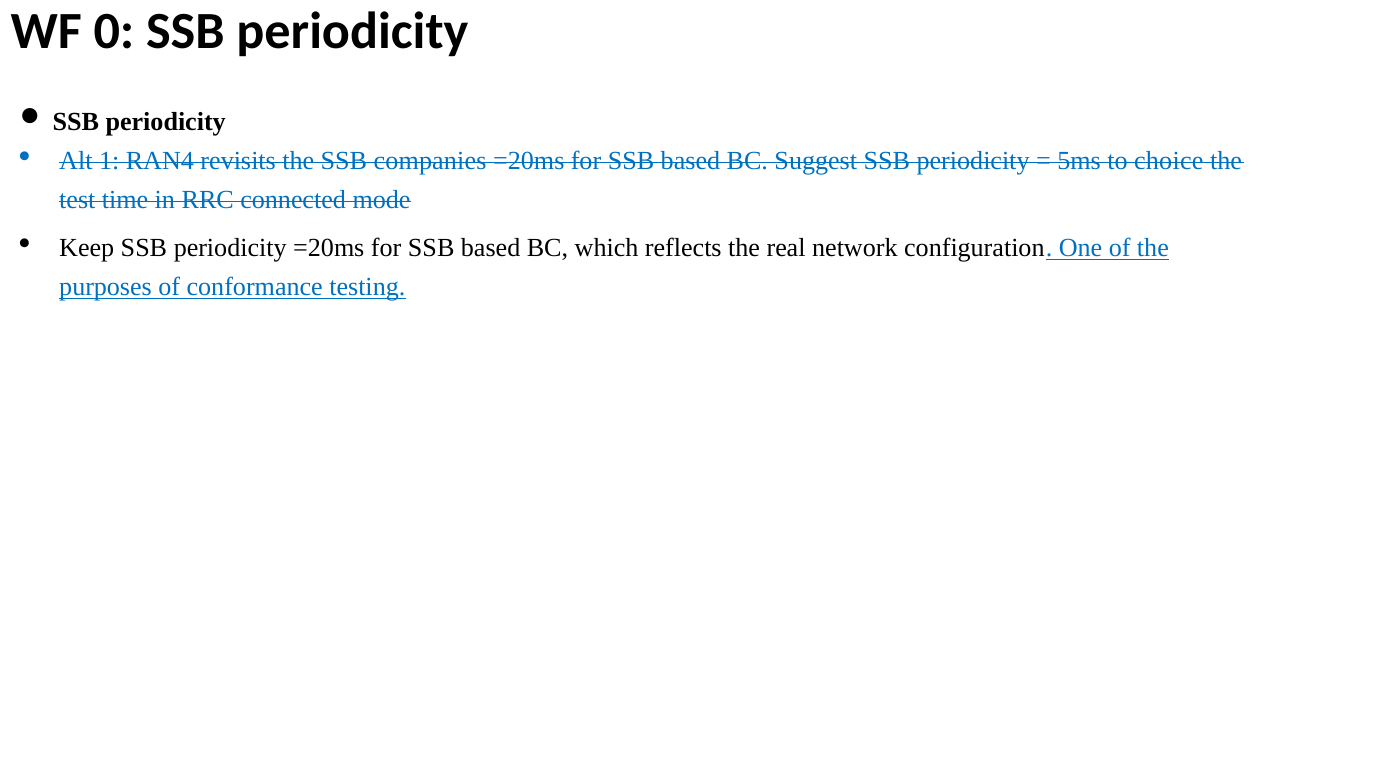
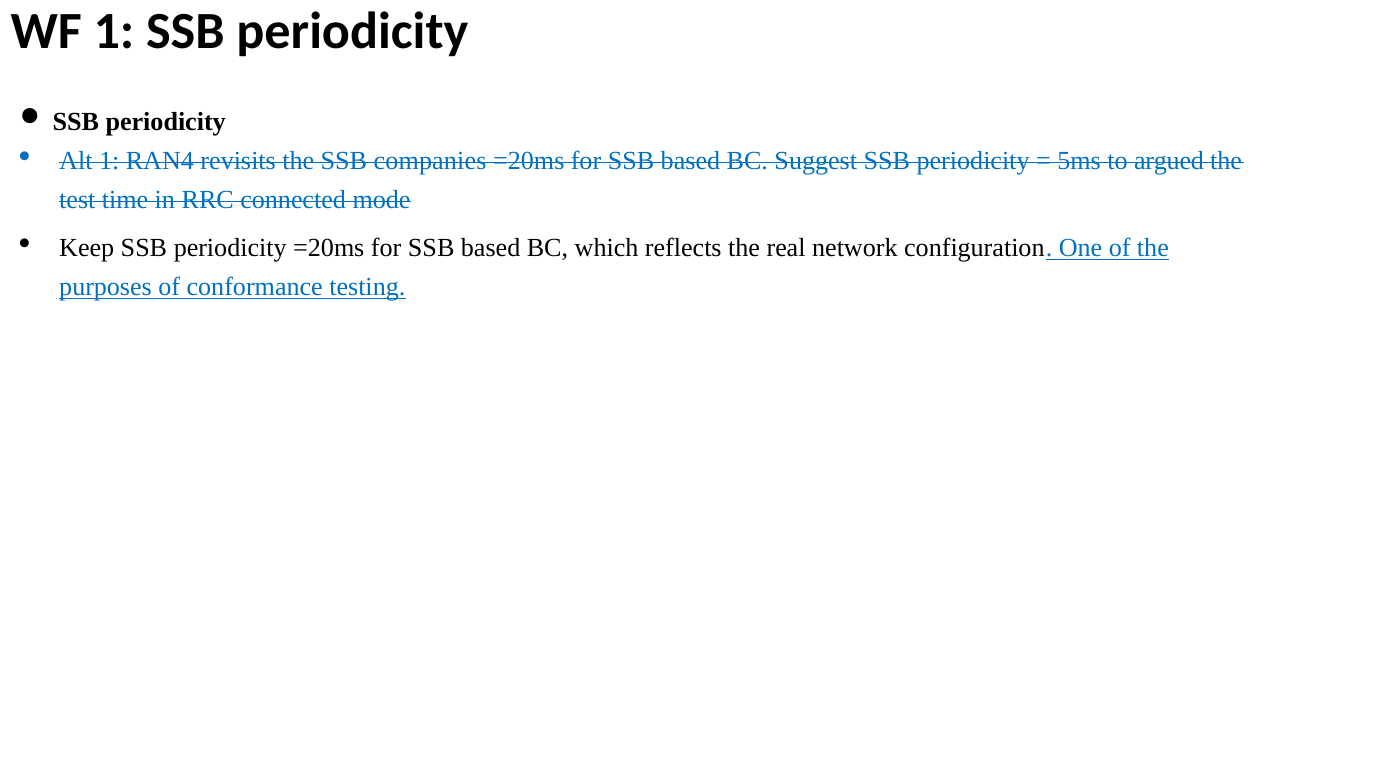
WF 0: 0 -> 1 (114, 32)
choice: choice -> argued (1169, 161)
